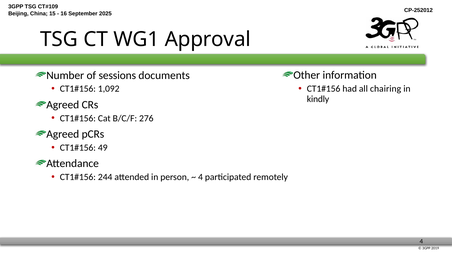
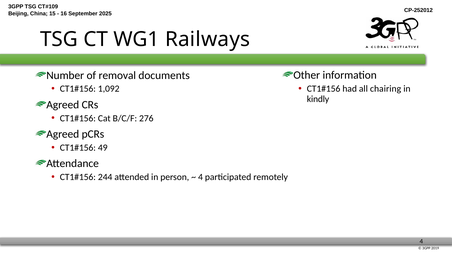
Approval: Approval -> Railways (208, 40)
sessions: sessions -> removal (117, 75)
